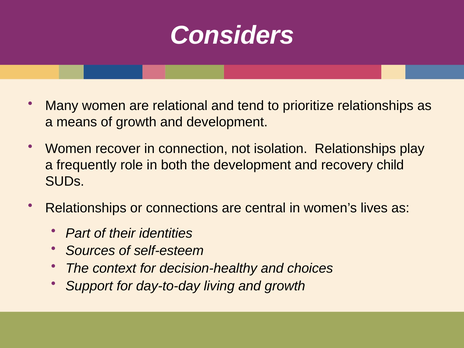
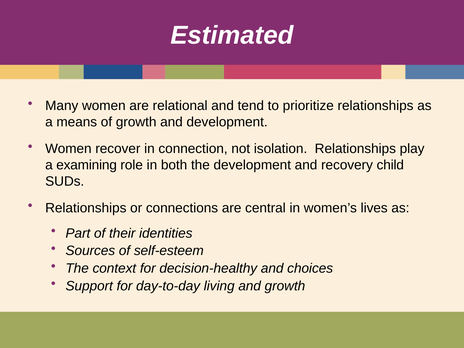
Considers: Considers -> Estimated (232, 35)
frequently: frequently -> examining (87, 165)
